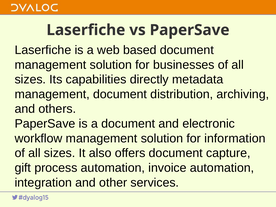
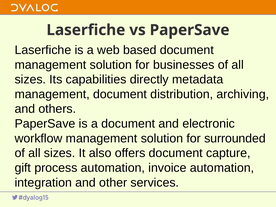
information: information -> surrounded (235, 138)
